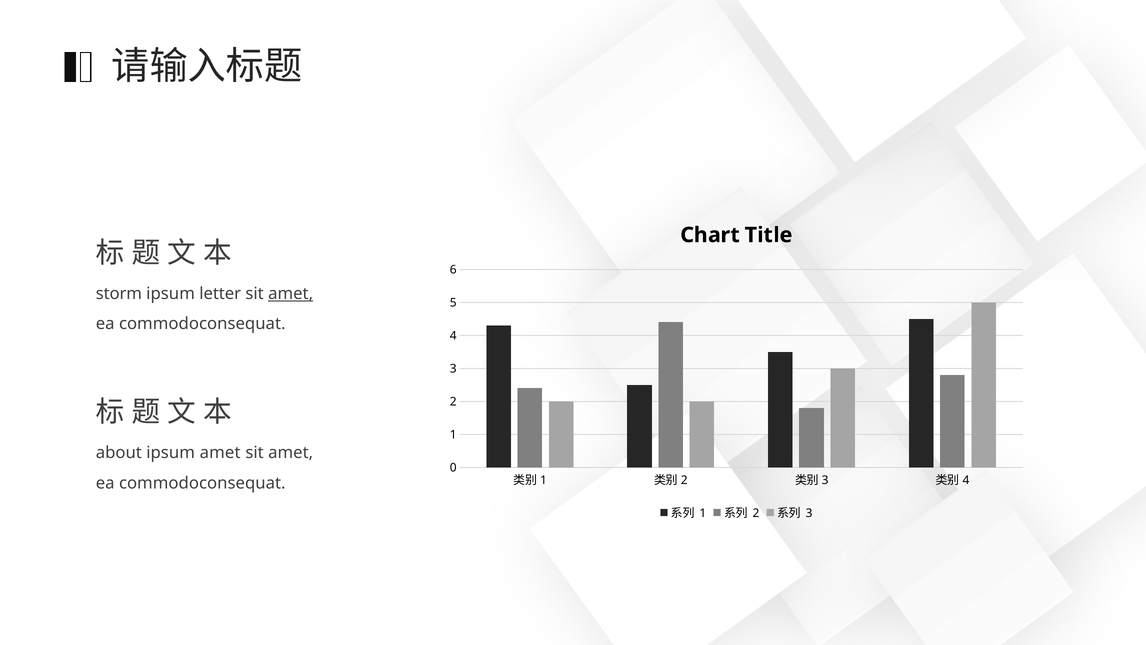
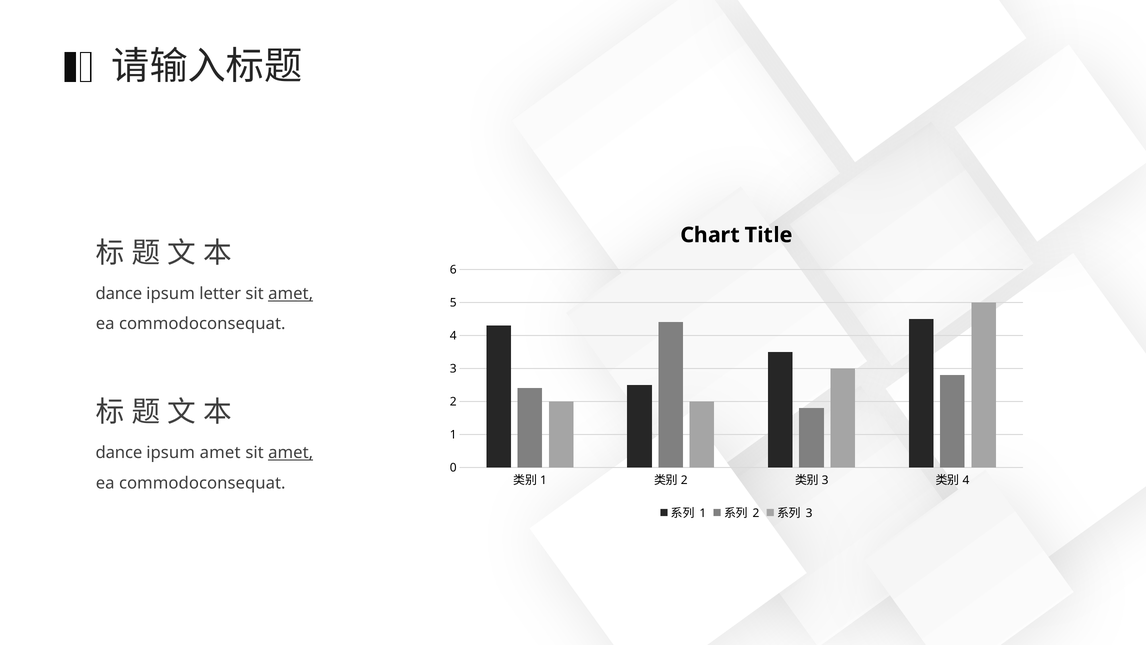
storm: storm -> dance (119, 294)
about: about -> dance (119, 453)
amet underline: none -> present (291, 453)
